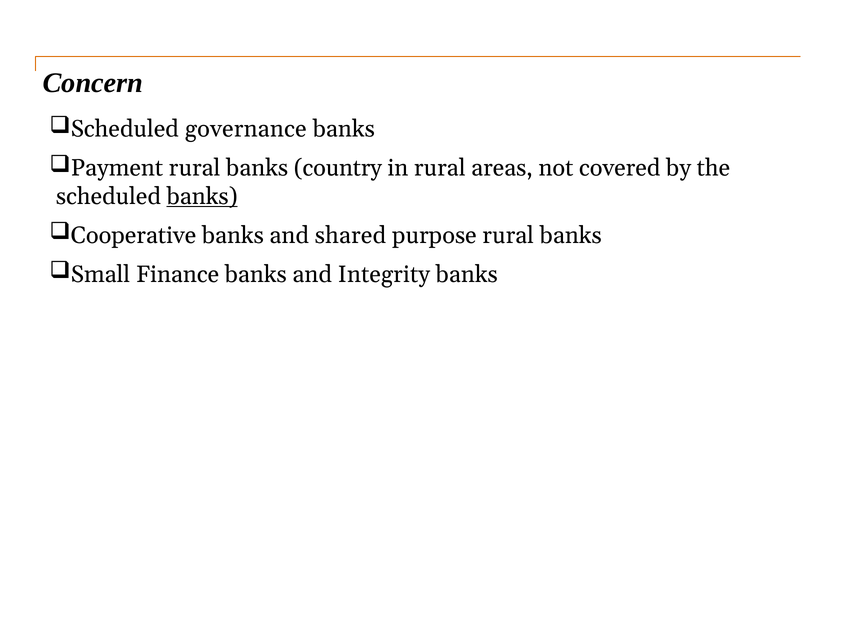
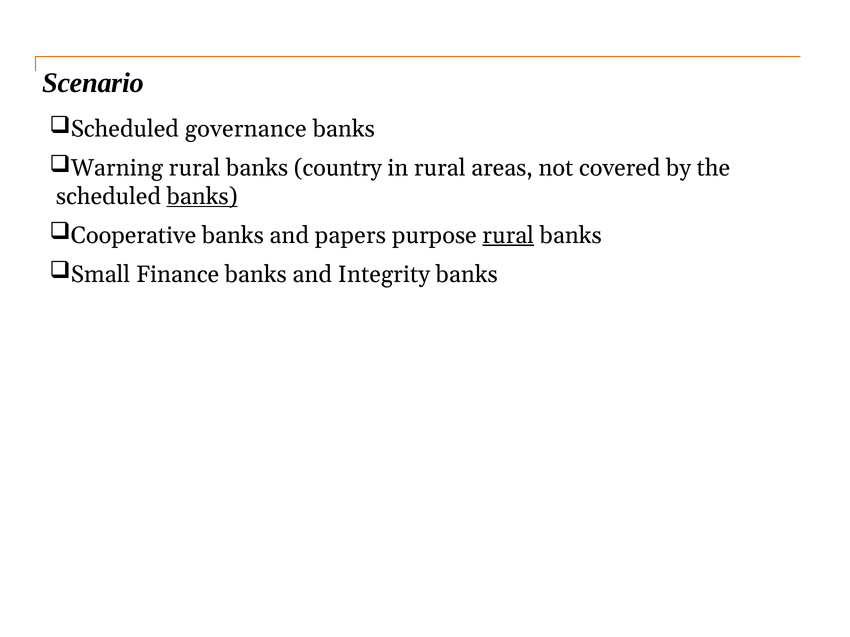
Concern: Concern -> Scenario (93, 83)
Payment: Payment -> Warning (117, 168)
shared: shared -> papers (350, 235)
rural underline: none -> present (508, 235)
